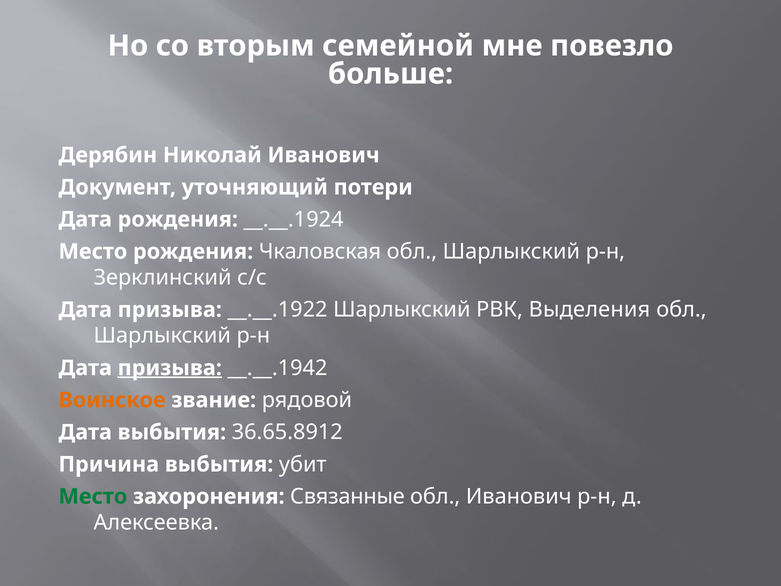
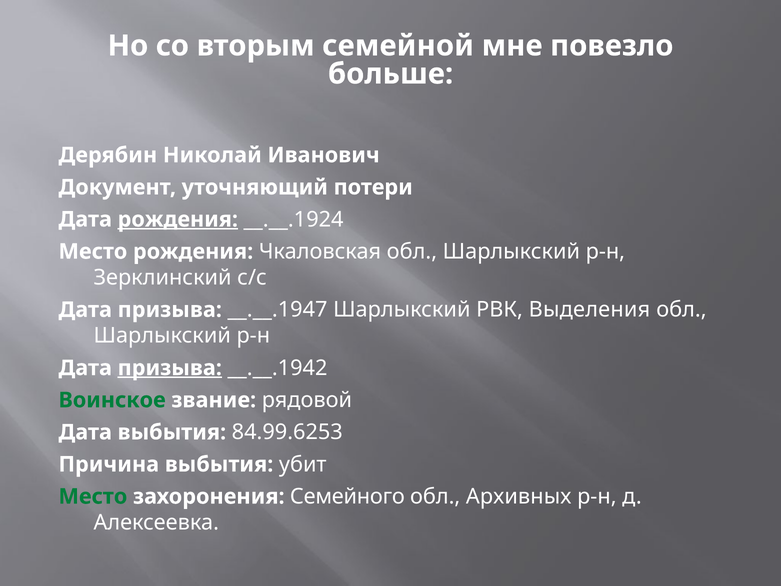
рождения underline: none -> present (178, 219)
__.__.1922: __.__.1922 -> __.__.1947 (278, 310)
Воинское colour: orange -> green (112, 400)
36.65.8912: 36.65.8912 -> 84.99.6253 (287, 432)
Связанные: Связанные -> Семейного (347, 496)
обл Иванович: Иванович -> Архивных (519, 496)
